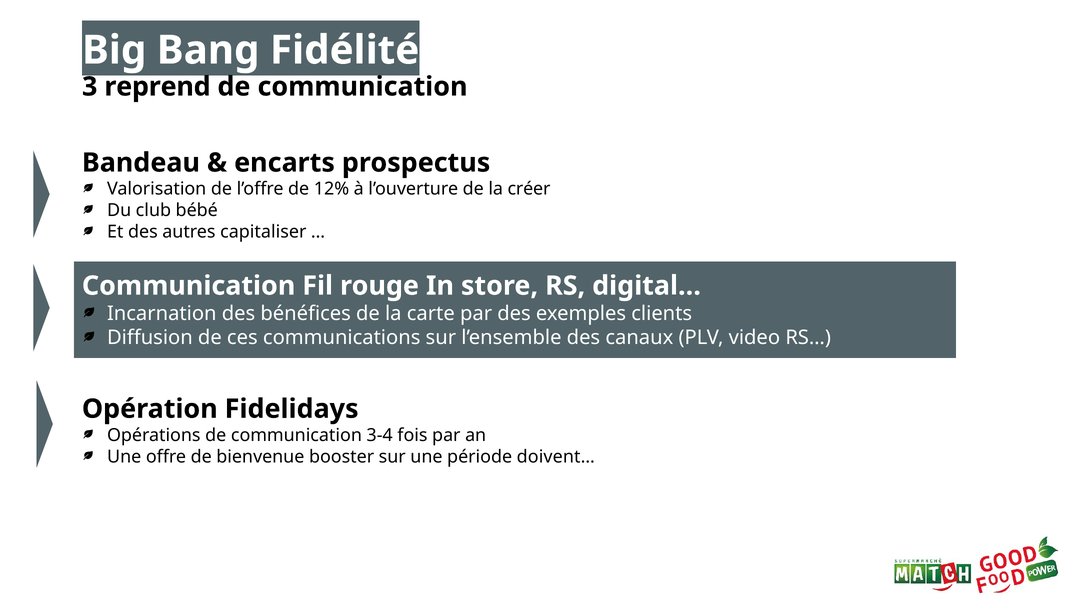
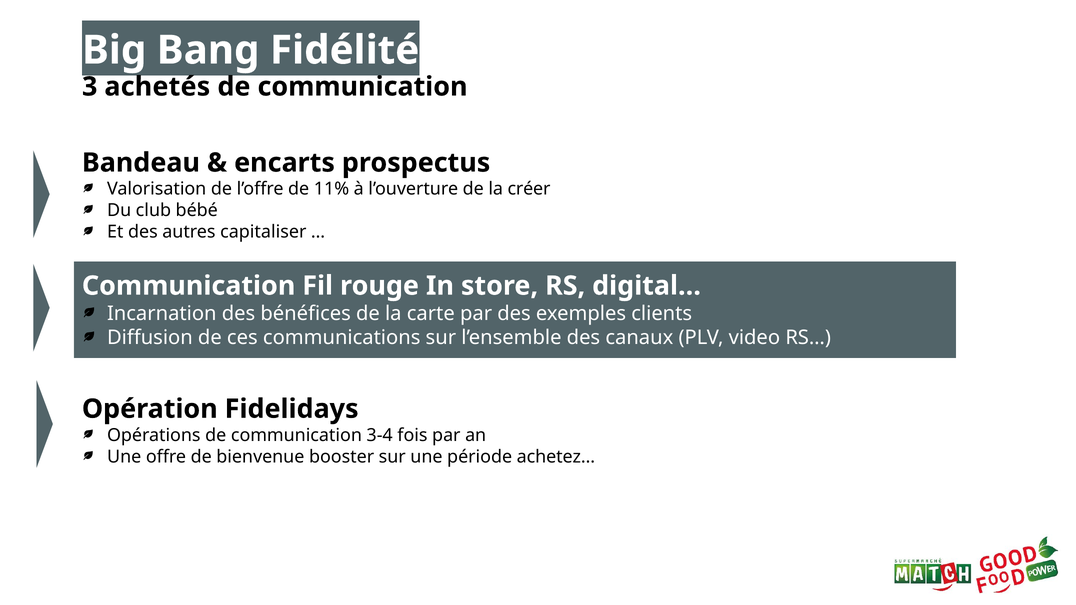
reprend: reprend -> achetés (157, 87)
12%: 12% -> 11% (331, 189)
doivent…: doivent… -> achetez… (556, 457)
